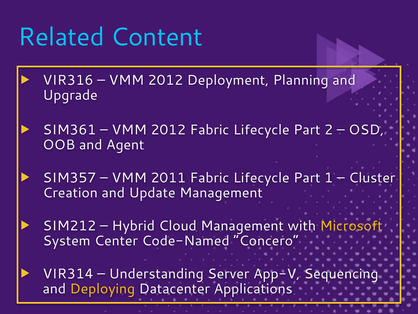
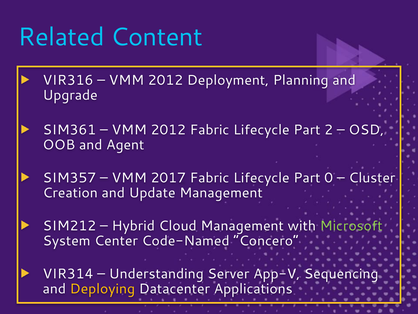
2011: 2011 -> 2017 (168, 178)
1: 1 -> 0 (329, 178)
Microsoft colour: yellow -> light green (351, 225)
